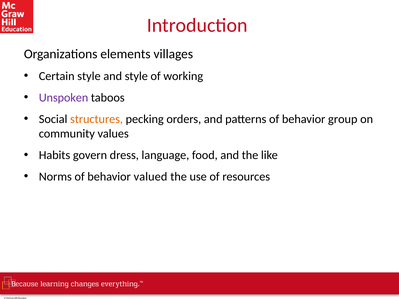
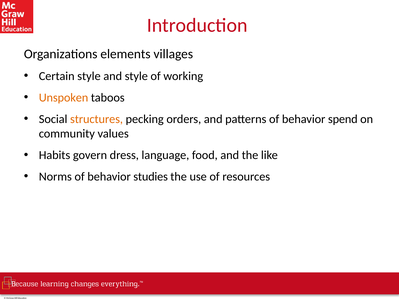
Unspoken colour: purple -> orange (64, 98)
group: group -> spend (343, 119)
valued: valued -> studies (151, 177)
